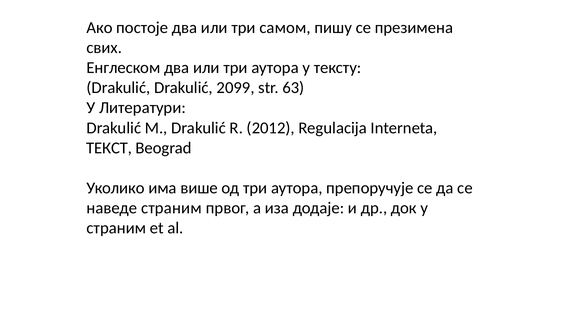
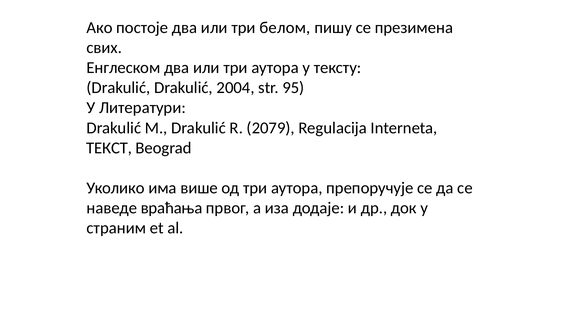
самом: самом -> белом (285, 28)
2099: 2099 -> 2004 (236, 88)
63: 63 -> 95 (293, 88)
2012: 2012 -> 2079 (271, 128)
наведе страним: страним -> враћања (172, 208)
